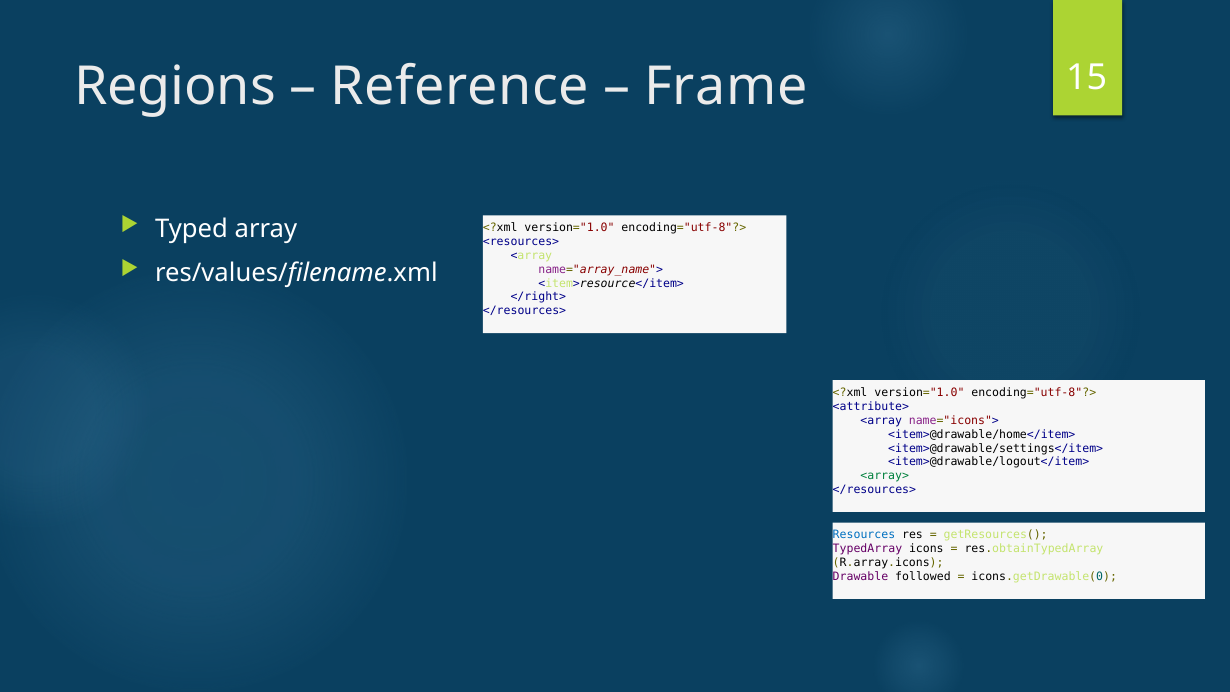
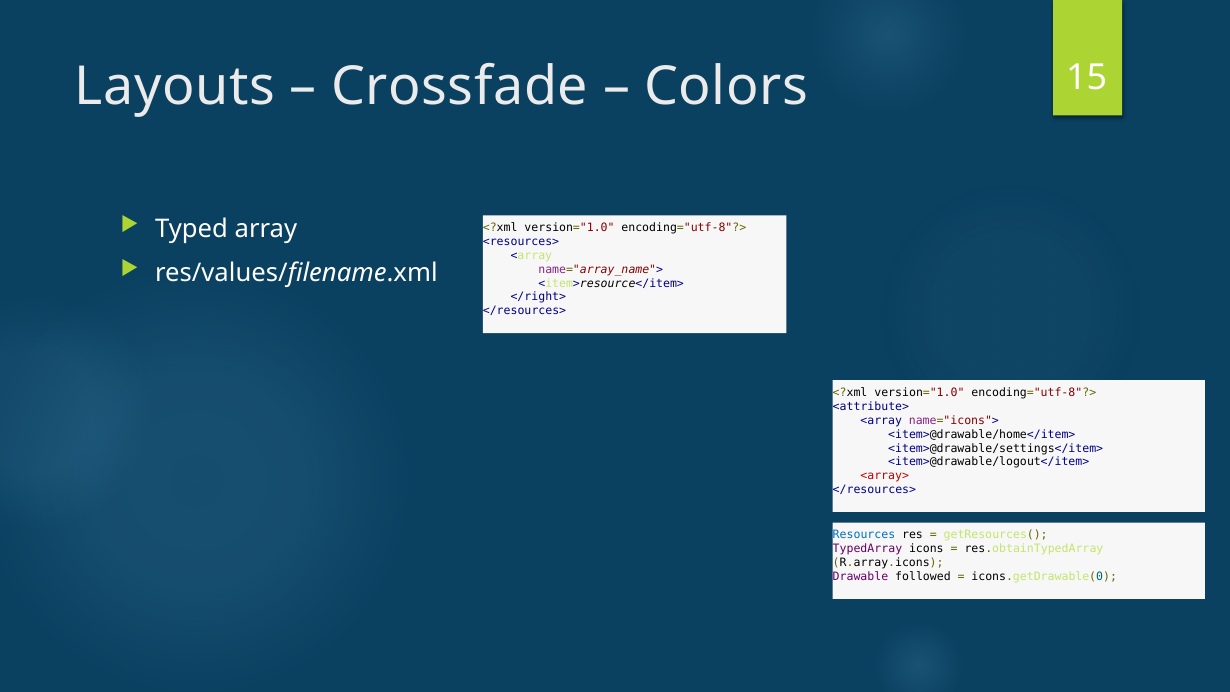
Regions: Regions -> Layouts (175, 86)
Reference: Reference -> Crossfade (460, 86)
Frame: Frame -> Colors (726, 86)
<array> colour: green -> red (885, 476)
